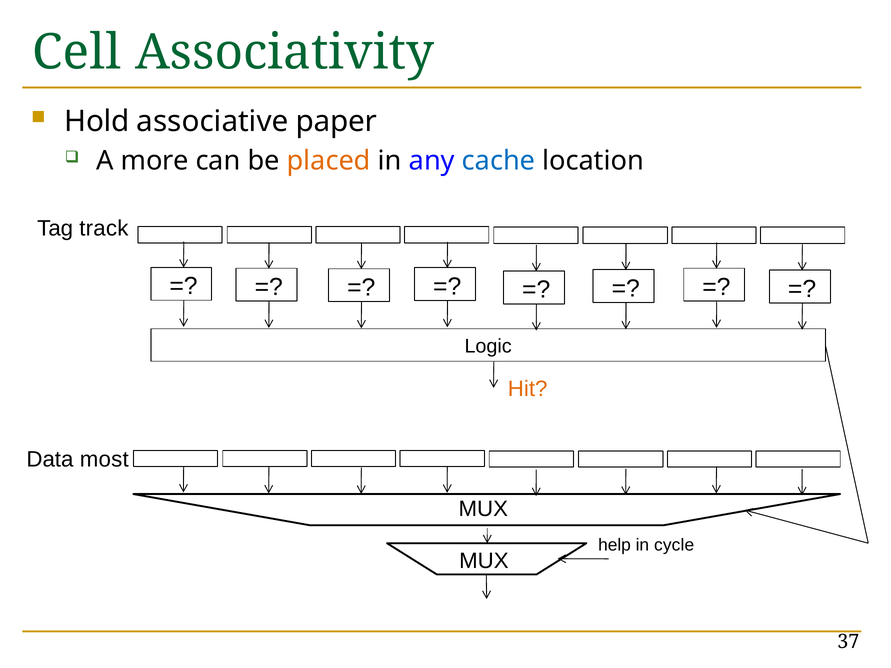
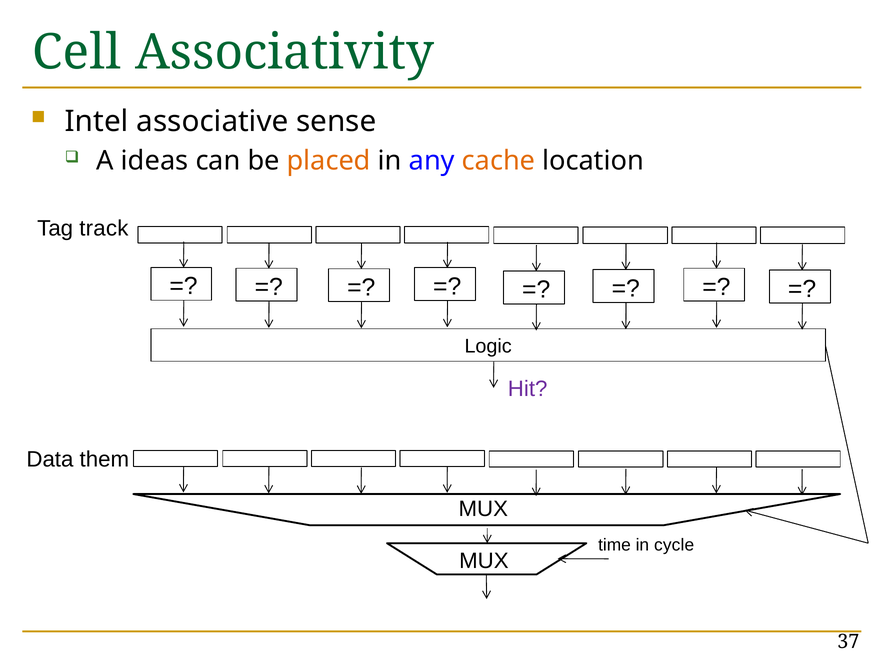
Hold: Hold -> Intel (97, 121)
paper: paper -> sense (336, 121)
more: more -> ideas (155, 161)
cache colour: blue -> orange (499, 161)
Hit colour: orange -> purple (528, 389)
most: most -> them (104, 460)
help: help -> time (614, 545)
